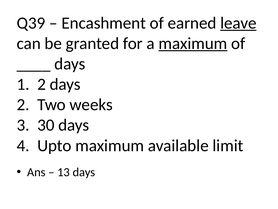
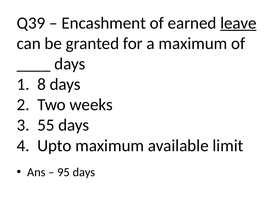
maximum underline: present -> none (193, 43)
1 2: 2 -> 8 (42, 84)
30: 30 -> 55 (46, 125)
13: 13 -> 95 (64, 172)
